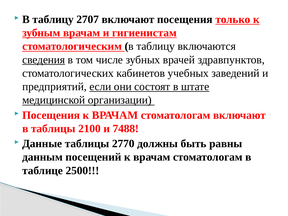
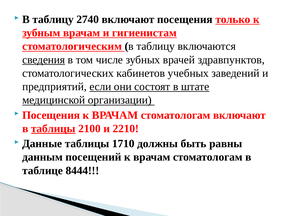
2707: 2707 -> 2740 (88, 19)
таблицы underline: none -> present (53, 129)
7488: 7488 -> 2210 (126, 129)
2770: 2770 -> 1710 (123, 144)
2500: 2500 -> 8444 (82, 171)
